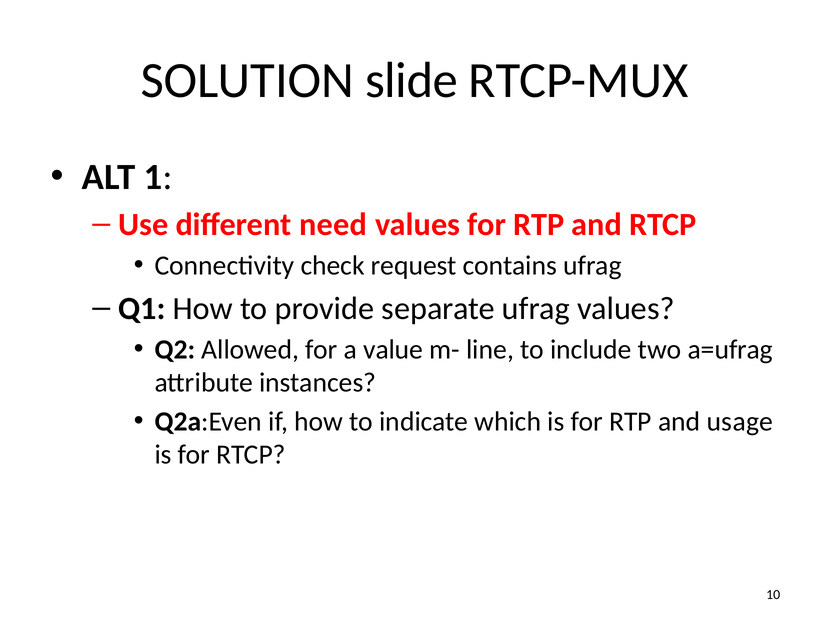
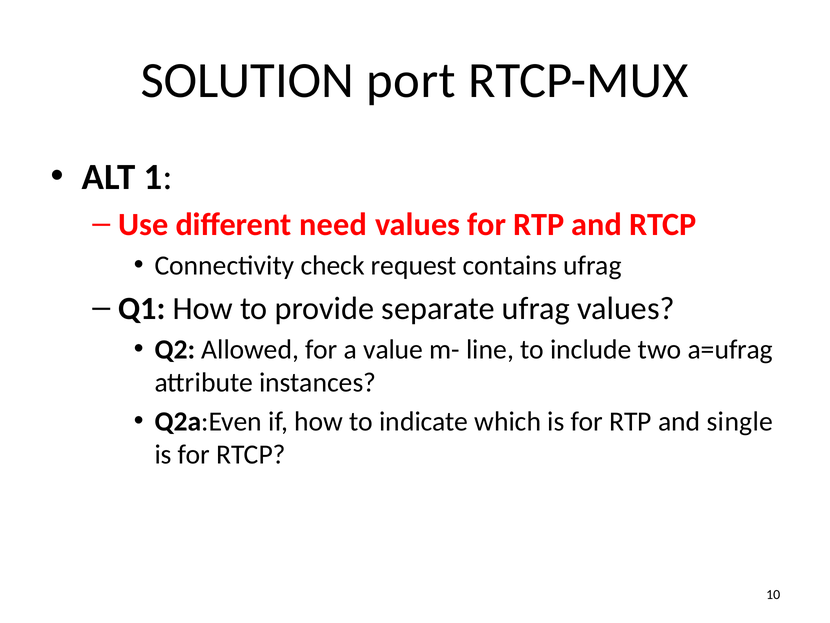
slide: slide -> port (411, 80)
usage: usage -> single (740, 421)
